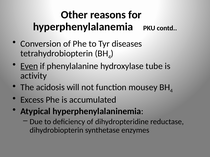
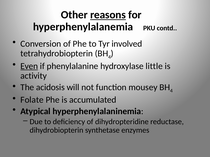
reasons underline: none -> present (108, 15)
diseases: diseases -> involved (127, 44)
tube: tube -> little (154, 66)
Excess: Excess -> Folate (32, 100)
